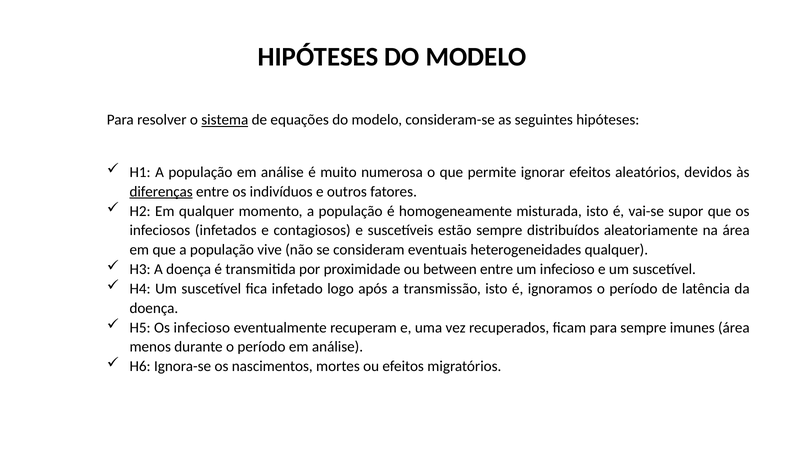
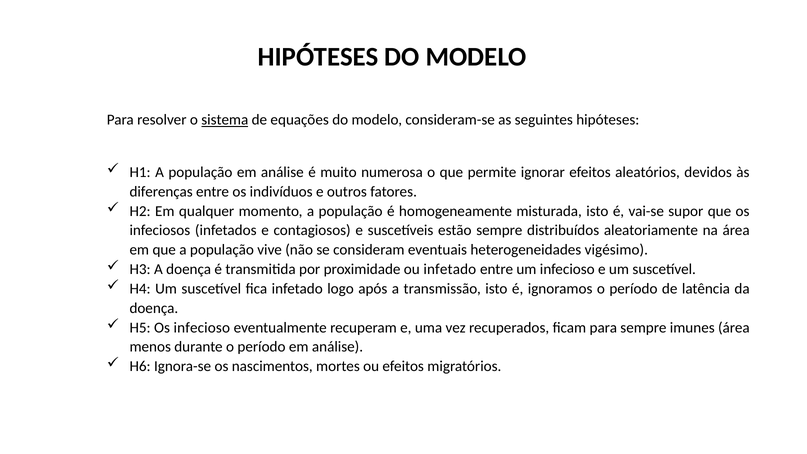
diferenças underline: present -> none (161, 192)
heterogeneidades qualquer: qualquer -> vigésimo (616, 250)
ou between: between -> infetado (450, 269)
